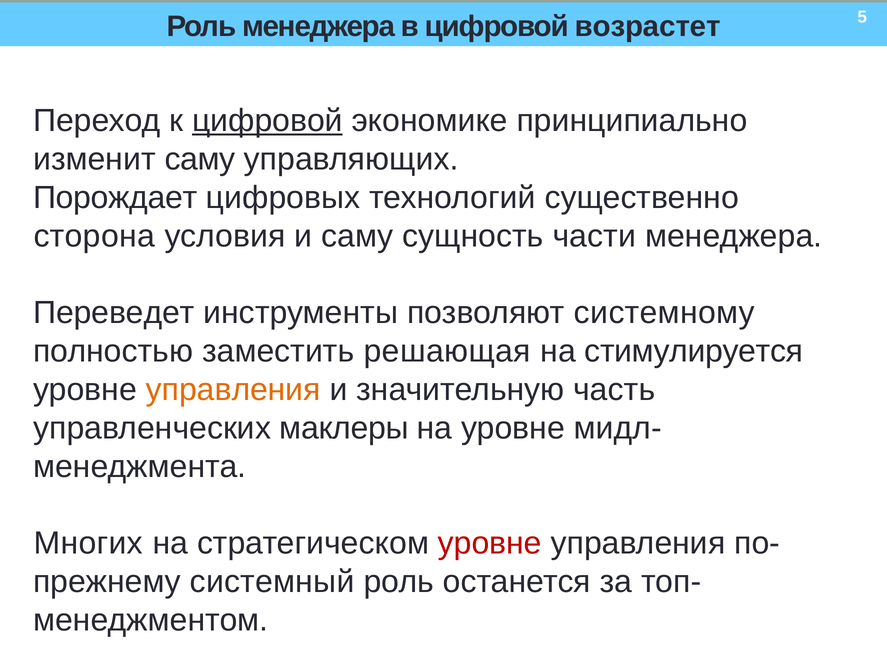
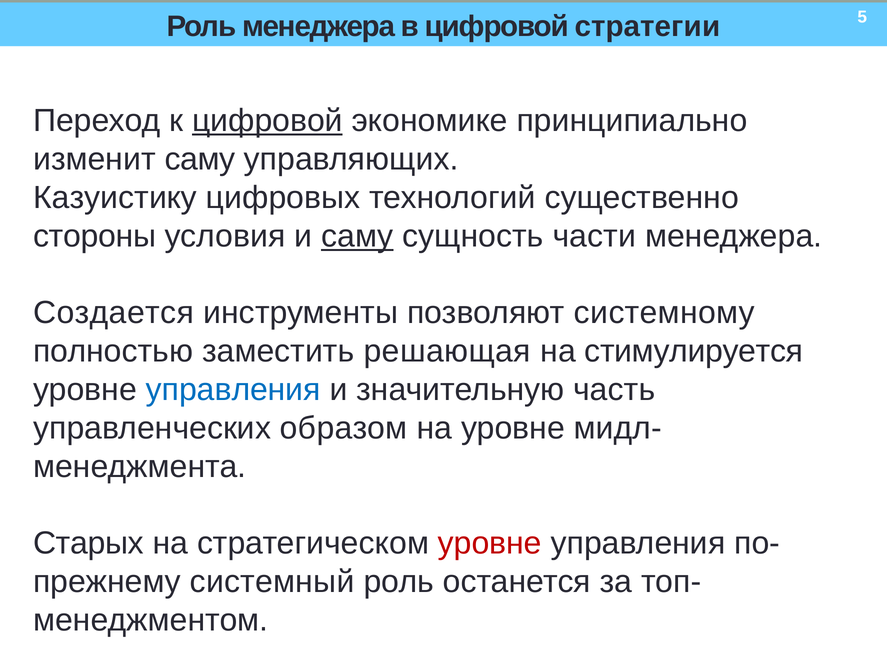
возрастет: возрастет -> стратегии (647, 26)
Порождает: Порождает -> Казуистику (115, 198)
сторона: сторона -> стороны (95, 236)
саму underline: none -> present (357, 236)
Переведет: Переведет -> Создается (114, 313)
управления colour: orange -> blue (233, 390)
маклеры: маклеры -> образом (344, 428)
Многих: Многих -> Старых (89, 543)
